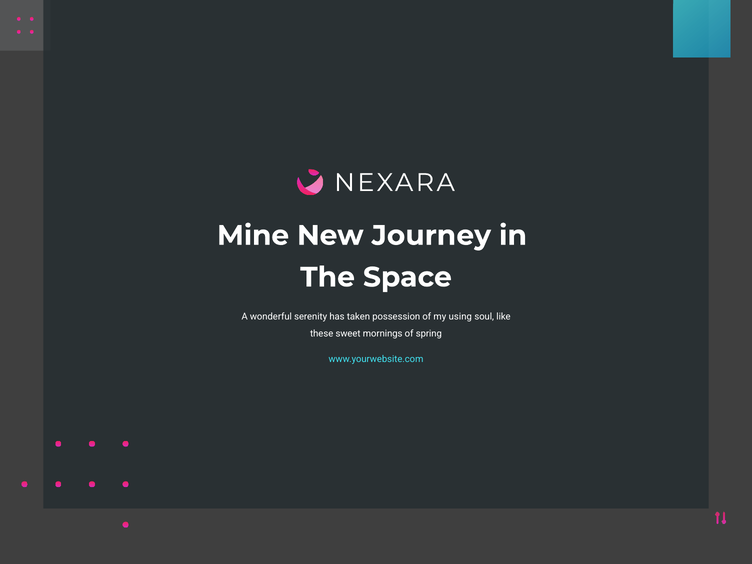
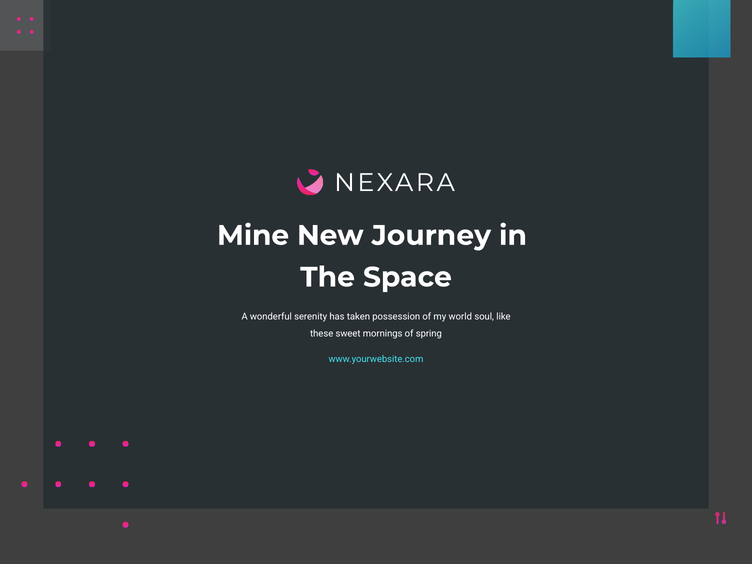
using: using -> world (460, 317)
